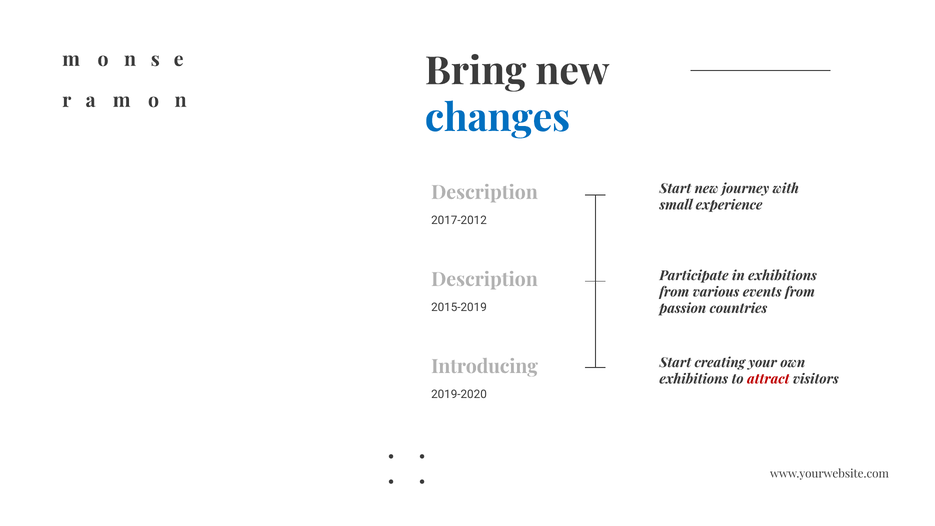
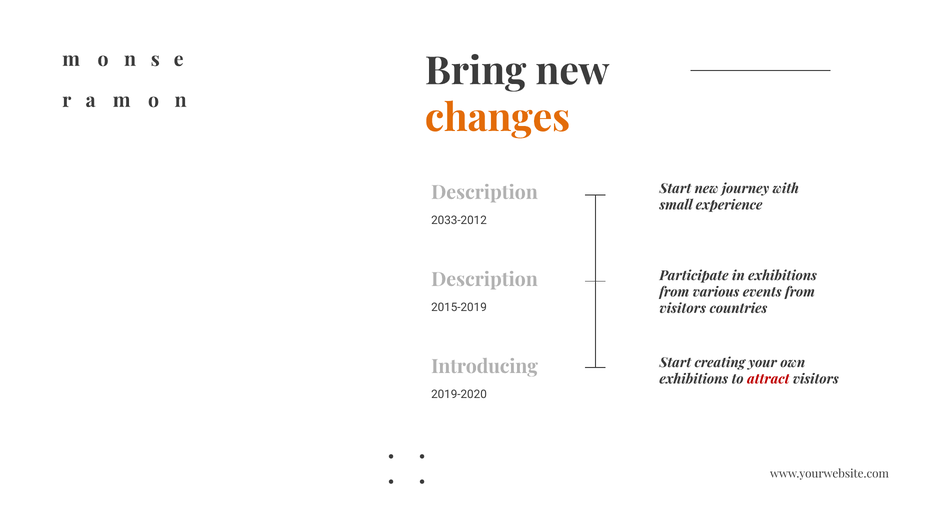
changes colour: blue -> orange (497, 118)
2017-2012: 2017-2012 -> 2033-2012 (459, 220)
passion: passion -> visitors (683, 308)
